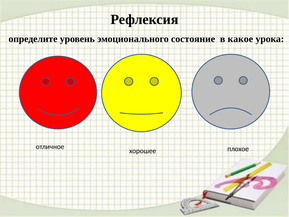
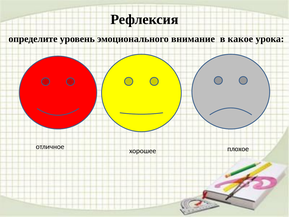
состояние: состояние -> внимание (193, 39)
